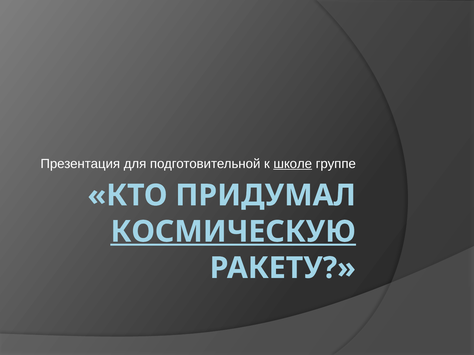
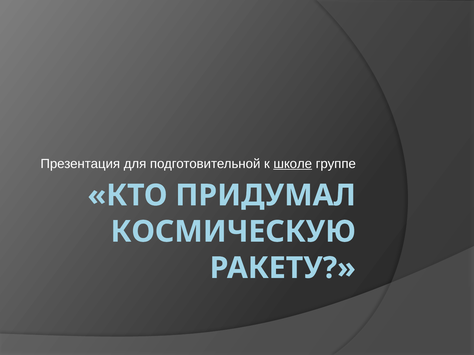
КОСМИЧЕСКУЮ underline: present -> none (233, 232)
